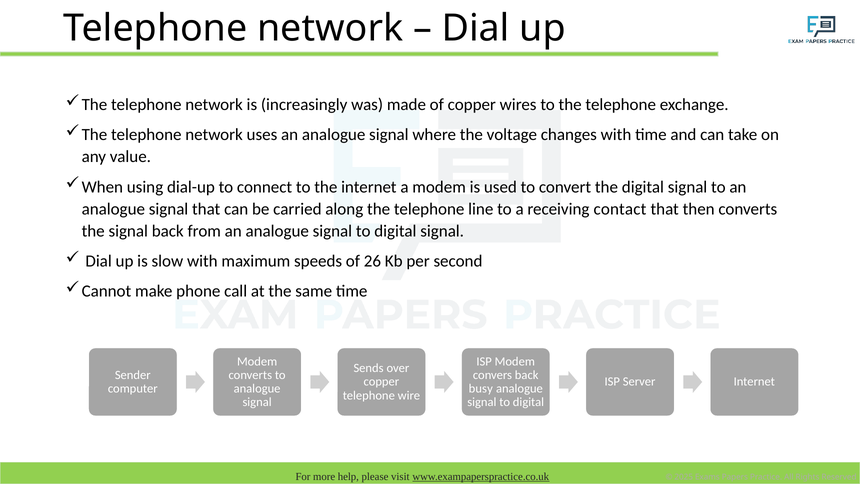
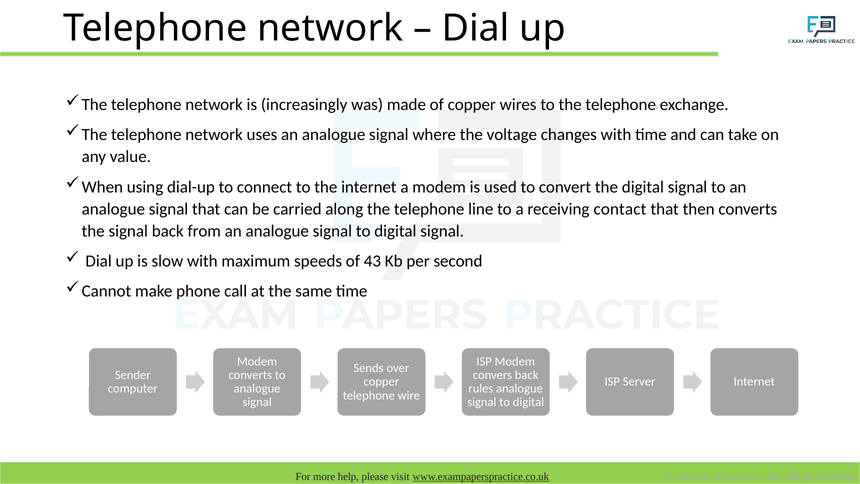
26: 26 -> 43 (372, 261)
busy: busy -> rules (481, 388)
